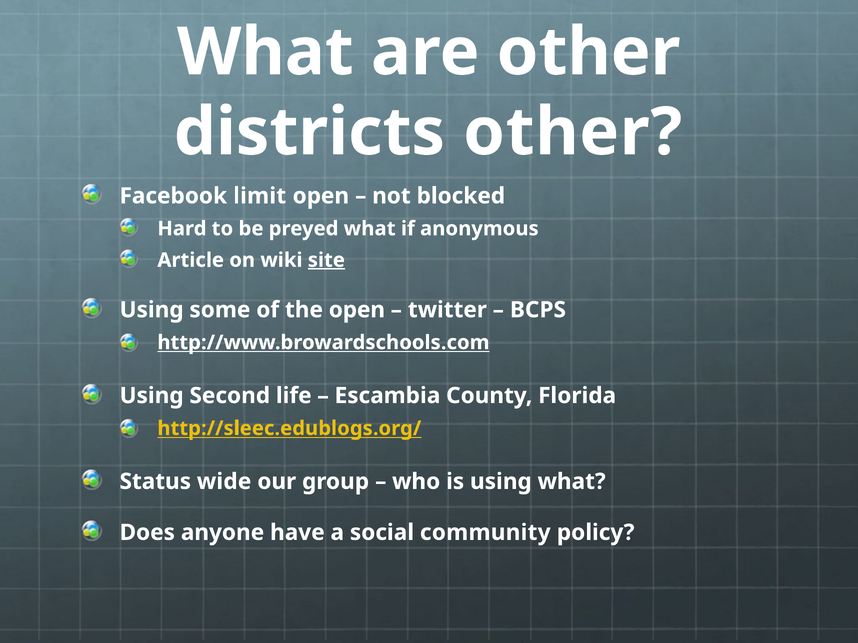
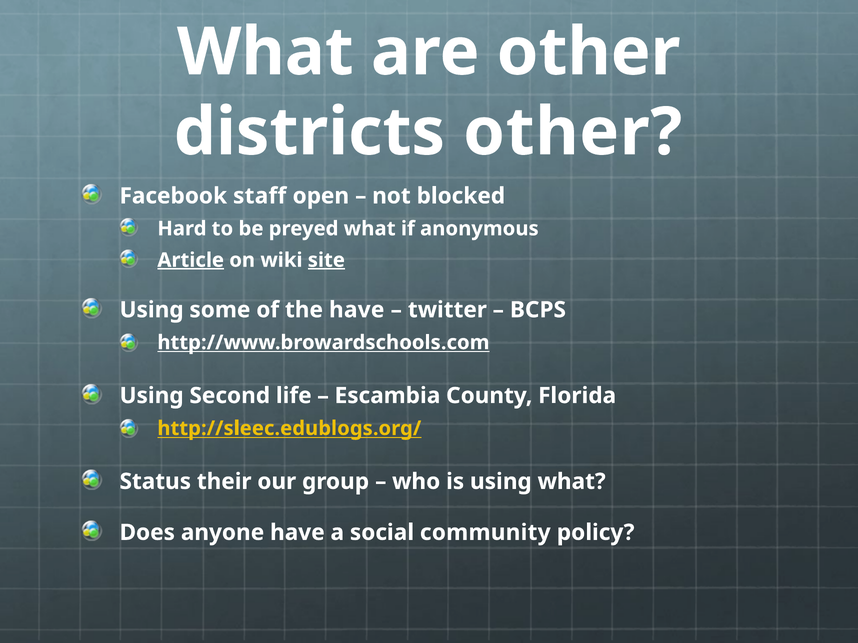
limit: limit -> staff (260, 196)
Article underline: none -> present (191, 260)
the open: open -> have (357, 310)
wide: wide -> their (224, 482)
